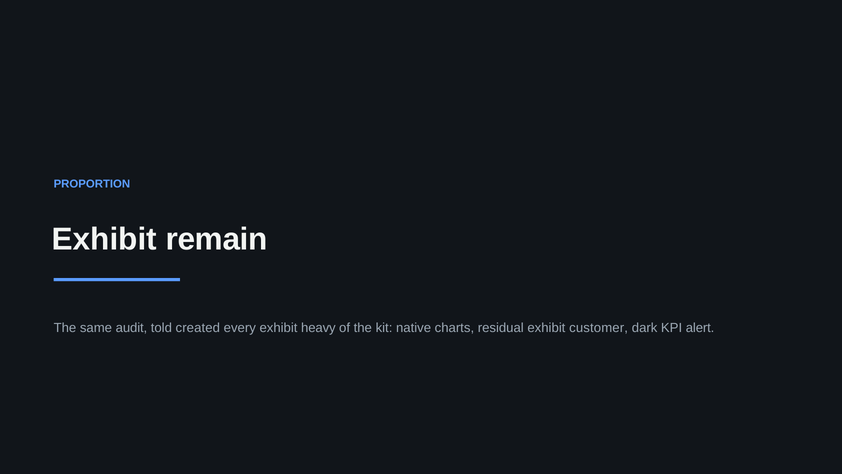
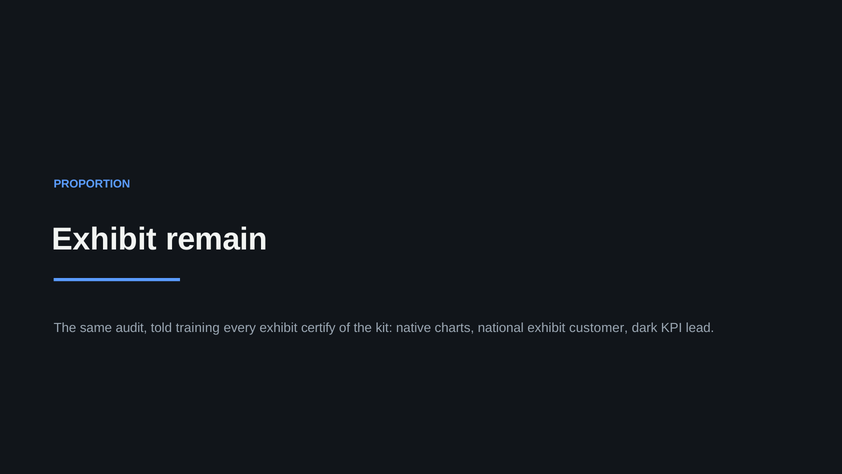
created: created -> training (198, 328)
heavy: heavy -> certify (318, 328)
residual: residual -> national (501, 328)
alert: alert -> lead (700, 328)
